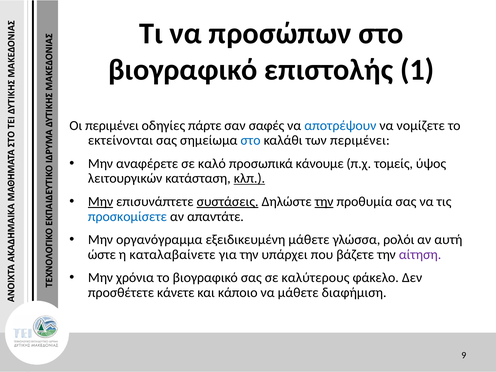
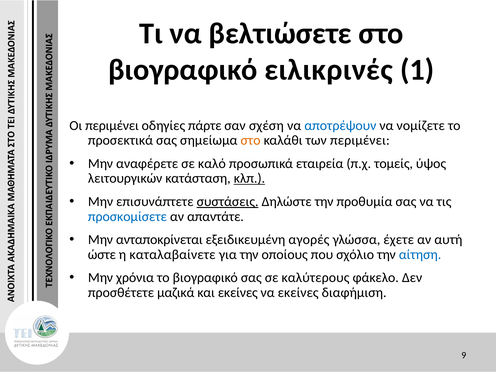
προσώπων: προσώπων -> βελτιώσετε (280, 34)
επιστολής: επιστολής -> ειλικρινές (329, 70)
σαφές: σαφές -> σχέση (266, 126)
εκτείνονται: εκτείνονται -> προσεκτικά (121, 140)
στο colour: blue -> orange (251, 140)
κάνουμε: κάνουμε -> εταιρεία (320, 164)
Μην underline: present -> none (101, 202)
την underline: present -> none (324, 202)
οργανόγραμμα: οργανόγραμμα -> ανταποκρίνεται (159, 240)
εξειδικευμένη μάθετε: μάθετε -> αγορές (309, 240)
ρολόι: ρολόι -> έχετε (399, 240)
υπάρχει: υπάρχει -> οποίους (285, 254)
βάζετε: βάζετε -> σχόλιο (355, 254)
αίτηση colour: purple -> blue (420, 254)
κάνετε: κάνετε -> μαζικά (176, 293)
και κάποιο: κάποιο -> εκείνες (238, 293)
να μάθετε: μάθετε -> εκείνες (298, 293)
